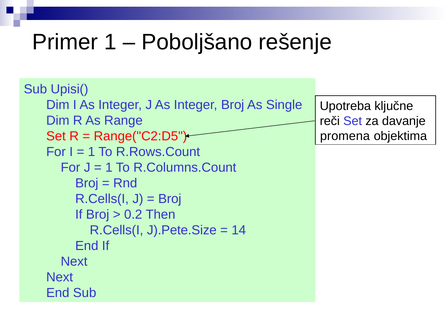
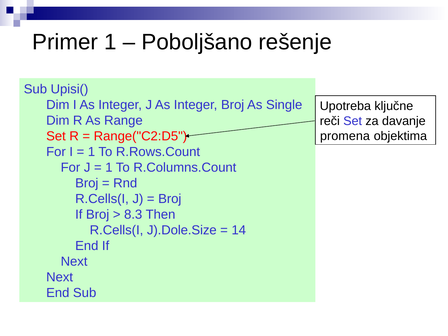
0.2: 0.2 -> 8.3 (133, 215)
J).Pete.Size: J).Pete.Size -> J).Dole.Size (182, 230)
